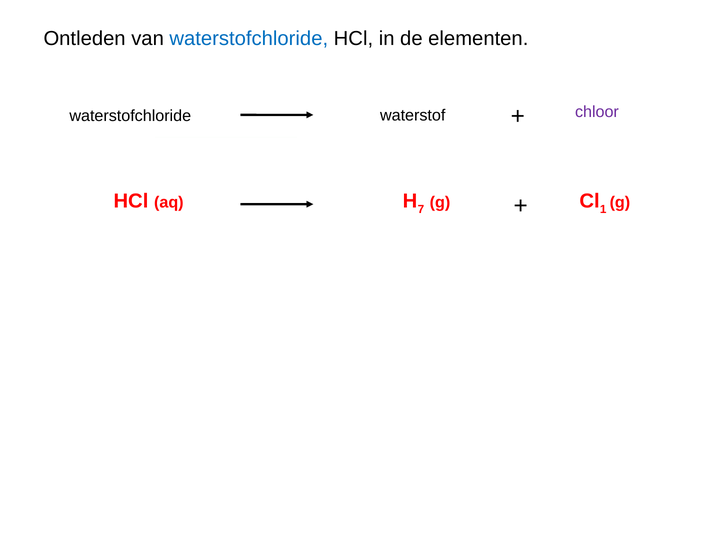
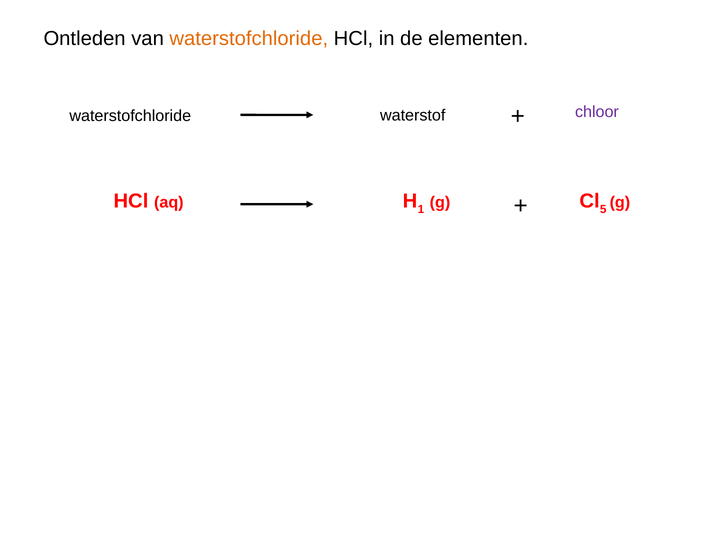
waterstofchloride colour: blue -> orange (249, 39)
7: 7 -> 1 (421, 209)
1: 1 -> 5 (603, 209)
